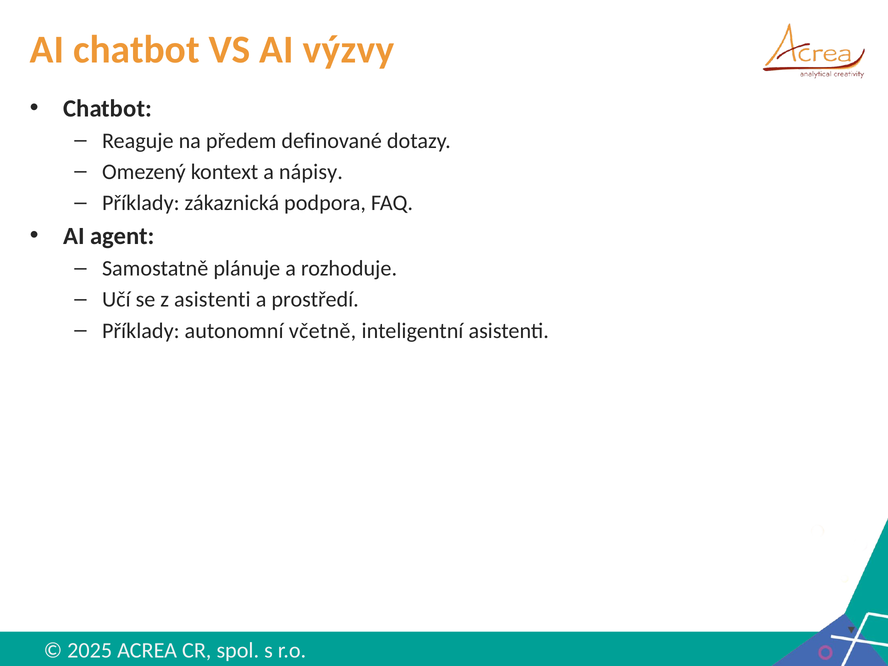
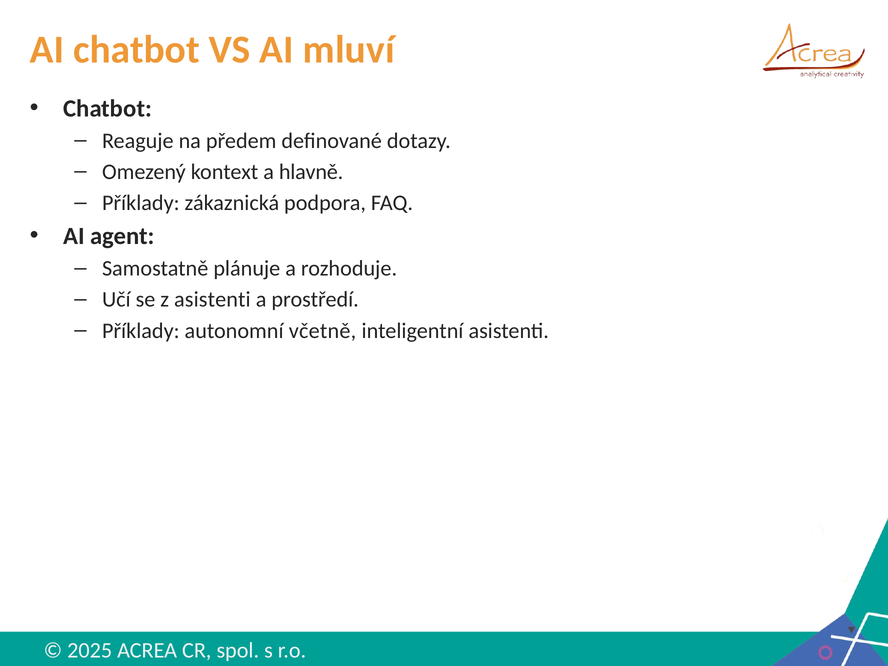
výzvy: výzvy -> mluví (349, 50)
nápisy: nápisy -> hlavně (311, 172)
